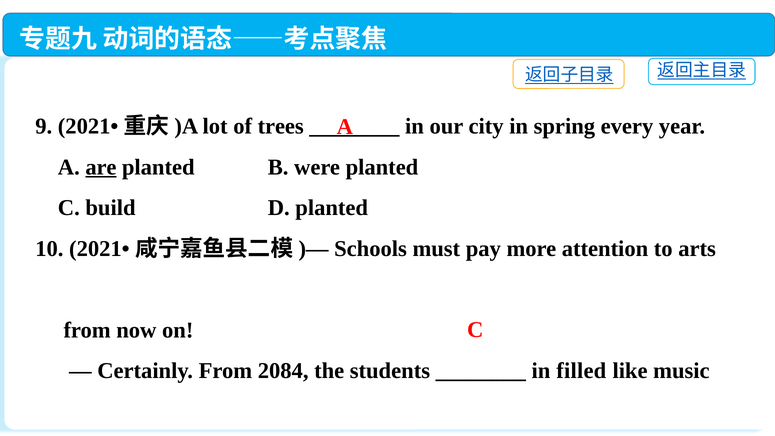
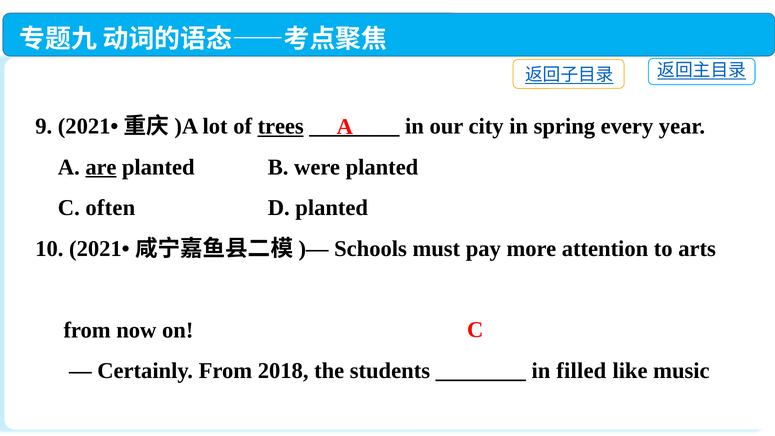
trees underline: none -> present (281, 126)
build: build -> often (110, 208)
2084: 2084 -> 2018 (283, 371)
